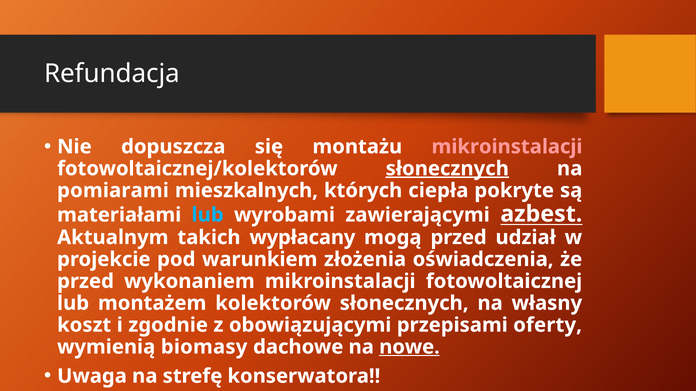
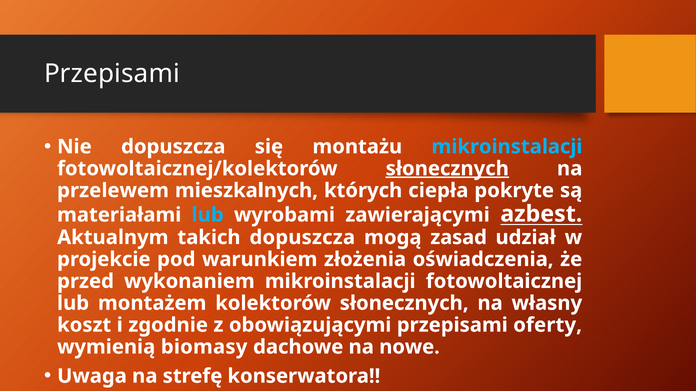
Refundacja: Refundacja -> Przepisami (112, 74)
mikroinstalacji colour: pink -> light blue (507, 147)
pomiarami: pomiarami -> przelewem (113, 191)
takich wypłacany: wypłacany -> dopuszcza (302, 238)
mogą przed: przed -> zasad (459, 238)
nowe underline: present -> none (409, 347)
